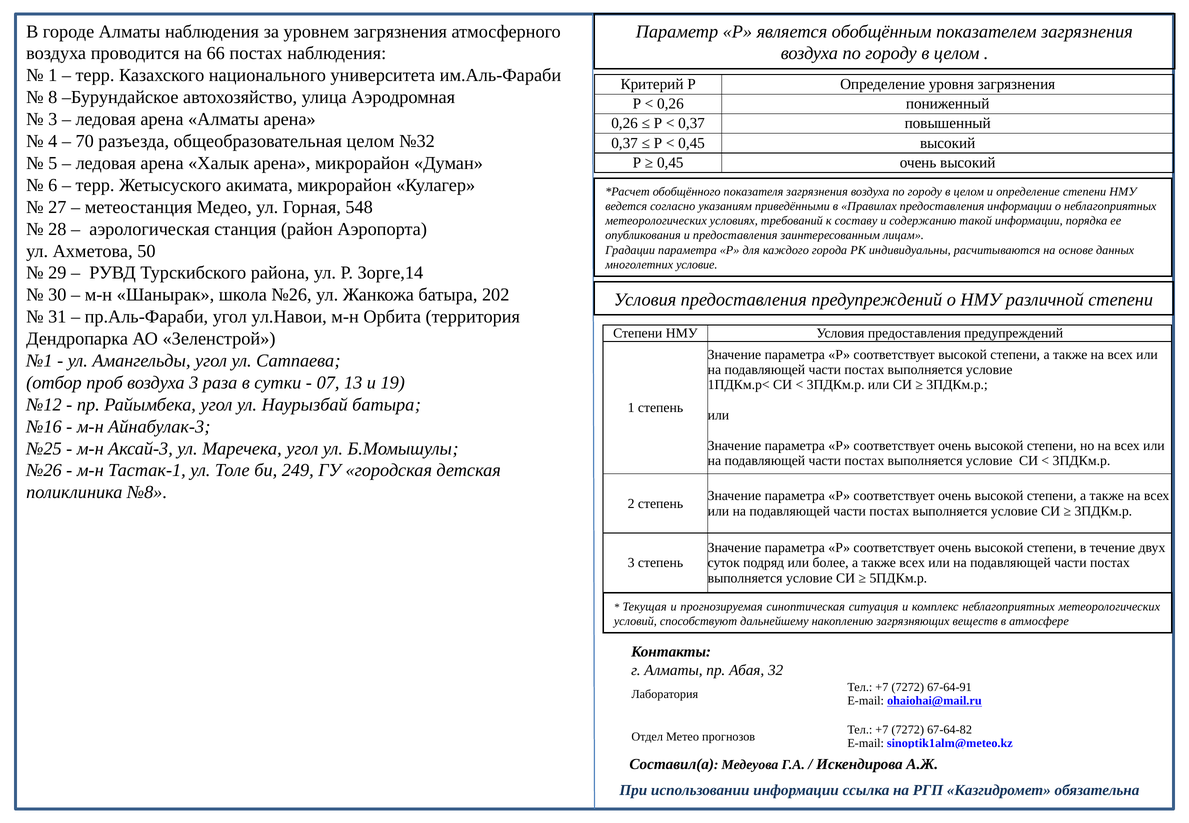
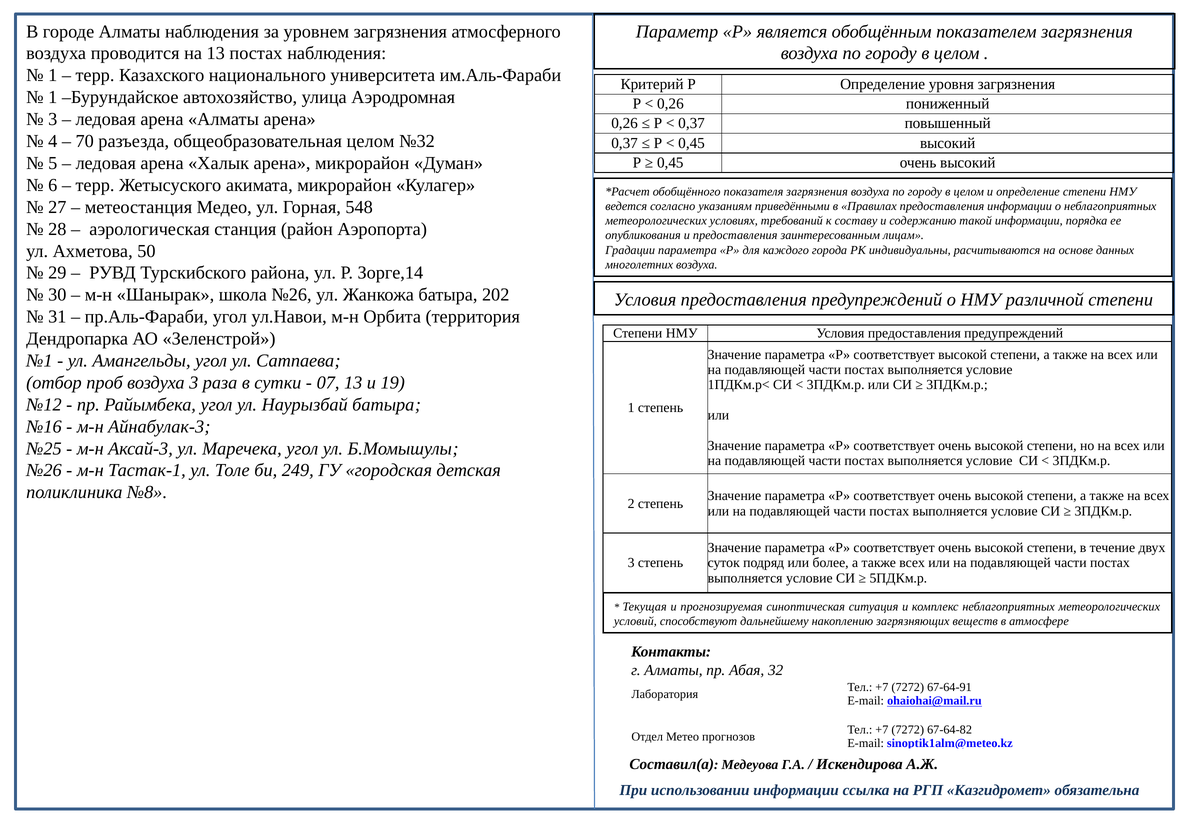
на 66: 66 -> 13 (216, 53)
8: 8 -> 1 (53, 97)
многолетних условие: условие -> воздуха (697, 265)
